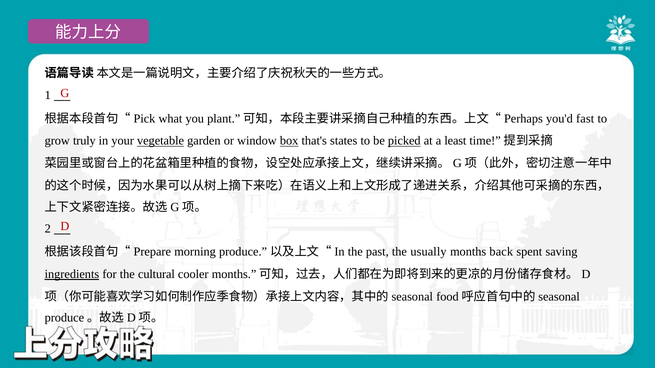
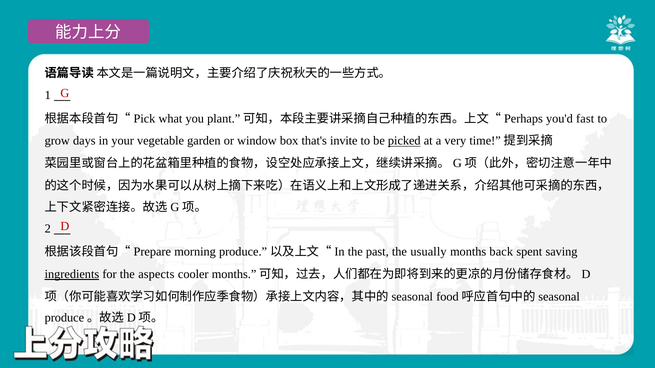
truly: truly -> days (84, 141)
vegetable underline: present -> none (161, 141)
box underline: present -> none (289, 141)
states: states -> invite (344, 141)
least: least -> very (455, 141)
cultural: cultural -> aspects (156, 275)
